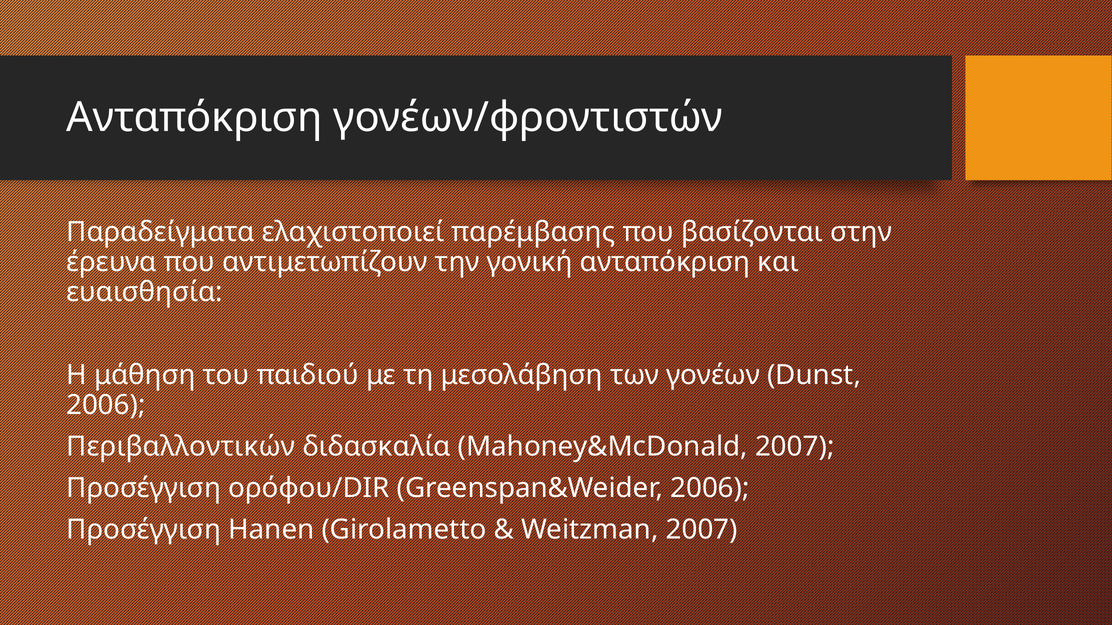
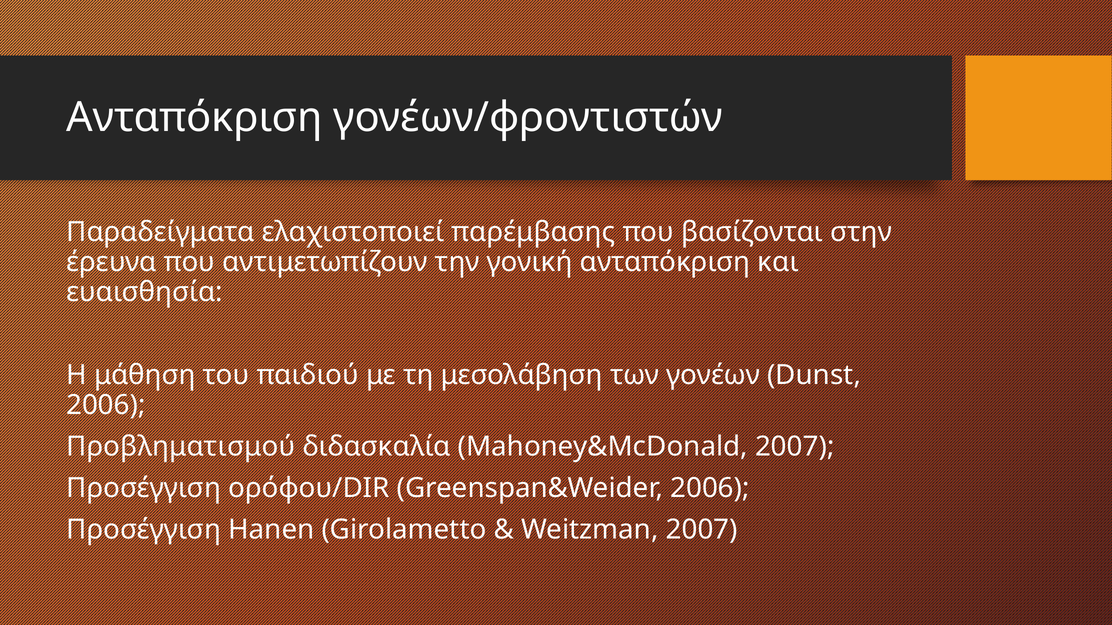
Περιβαλλοντικών: Περιβαλλοντικών -> Προβληματισμού (181, 447)
